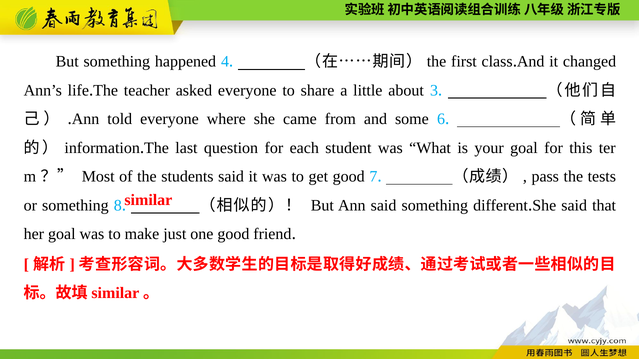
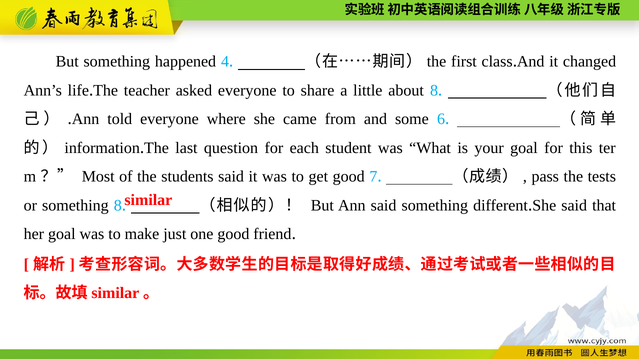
about 3: 3 -> 8 (434, 91)
